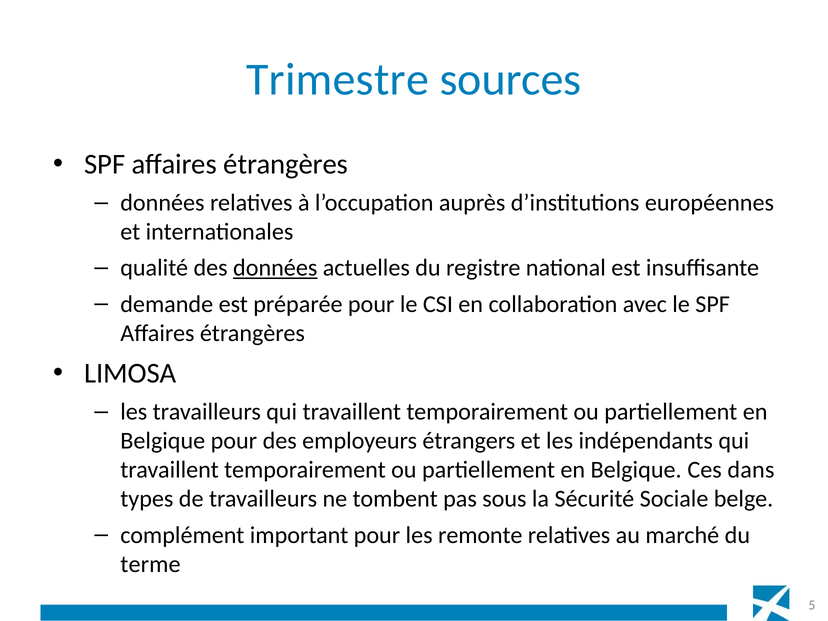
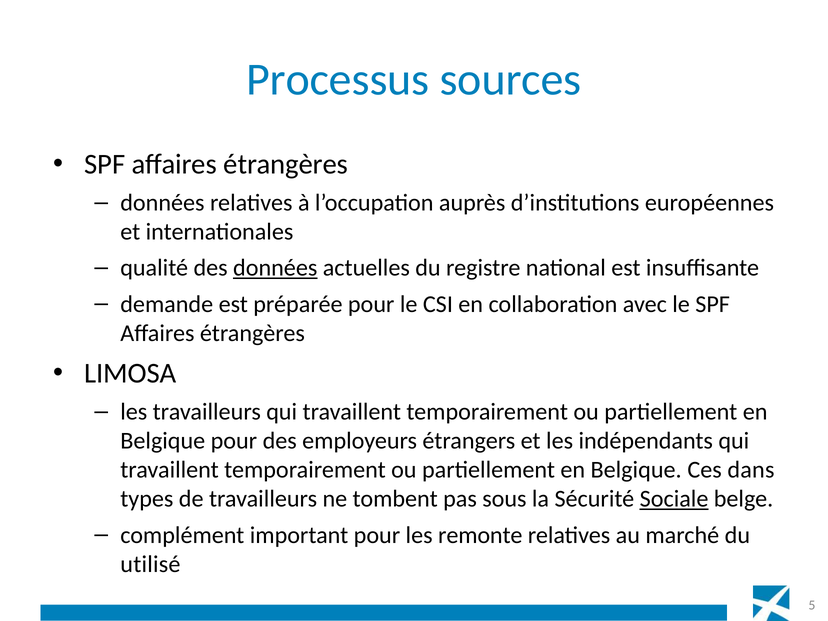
Trimestre: Trimestre -> Processus (338, 80)
Sociale underline: none -> present (674, 499)
terme: terme -> utilisé (150, 564)
